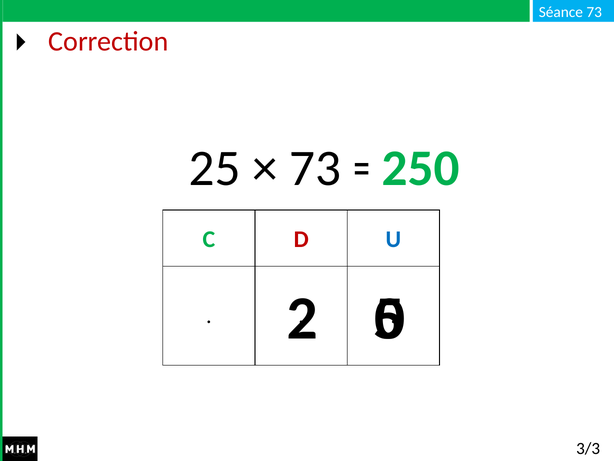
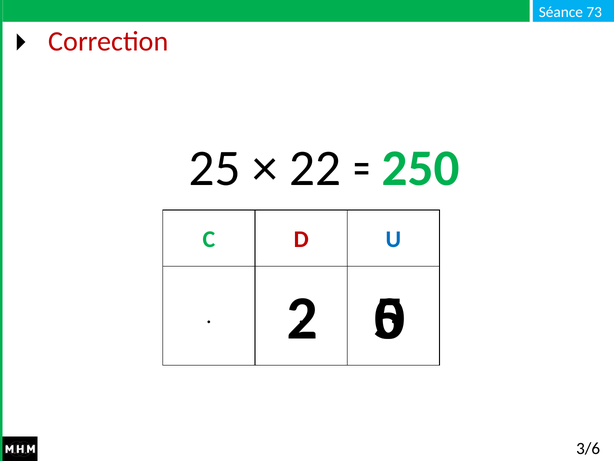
73: 73 -> 22 (315, 168)
3/3: 3/3 -> 3/6 (588, 448)
